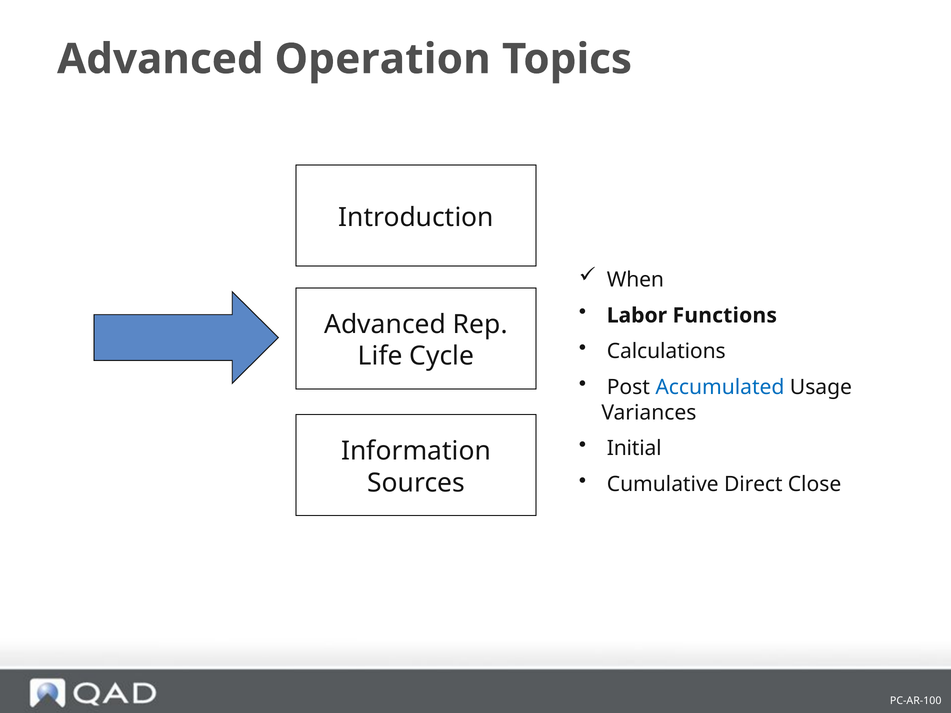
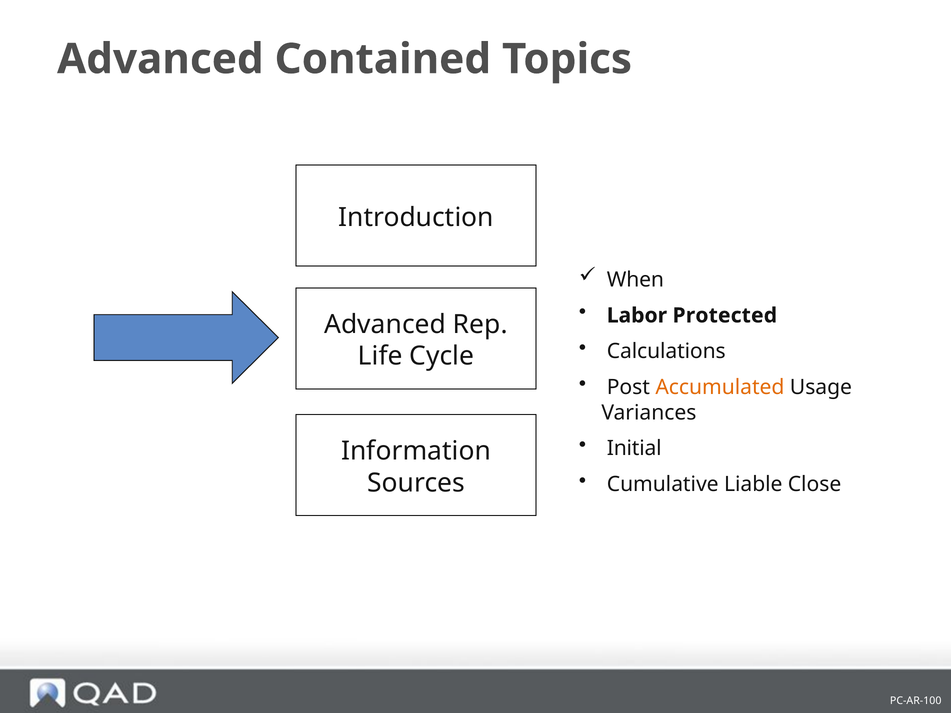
Operation: Operation -> Contained (383, 59)
Functions: Functions -> Protected (725, 316)
Accumulated colour: blue -> orange (720, 387)
Direct: Direct -> Liable (753, 485)
